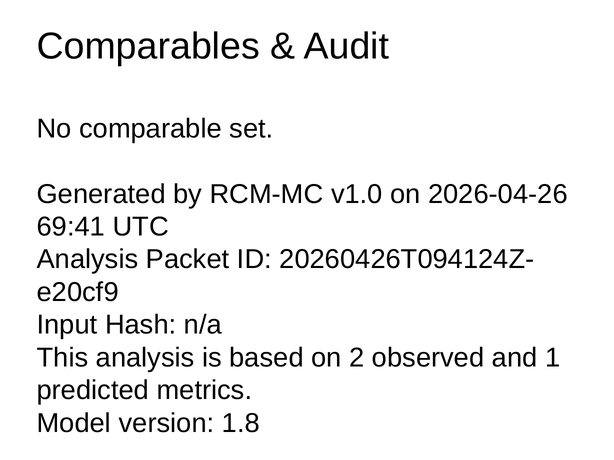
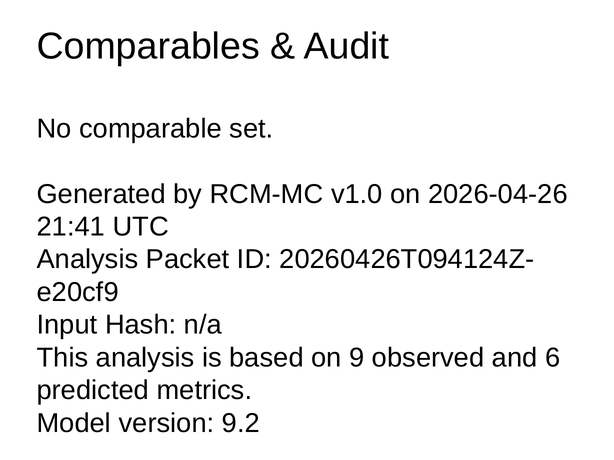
69:41: 69:41 -> 21:41 (71, 227)
2: 2 -> 9 (357, 358)
1: 1 -> 6 (553, 358)
1.8: 1.8 -> 9.2 (241, 424)
